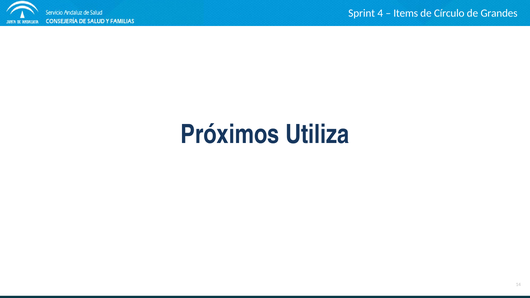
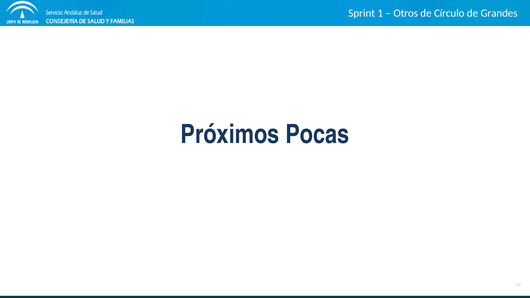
4: 4 -> 1 (380, 13)
Items: Items -> Otros (406, 13)
Utiliza: Utiliza -> Pocas (317, 135)
